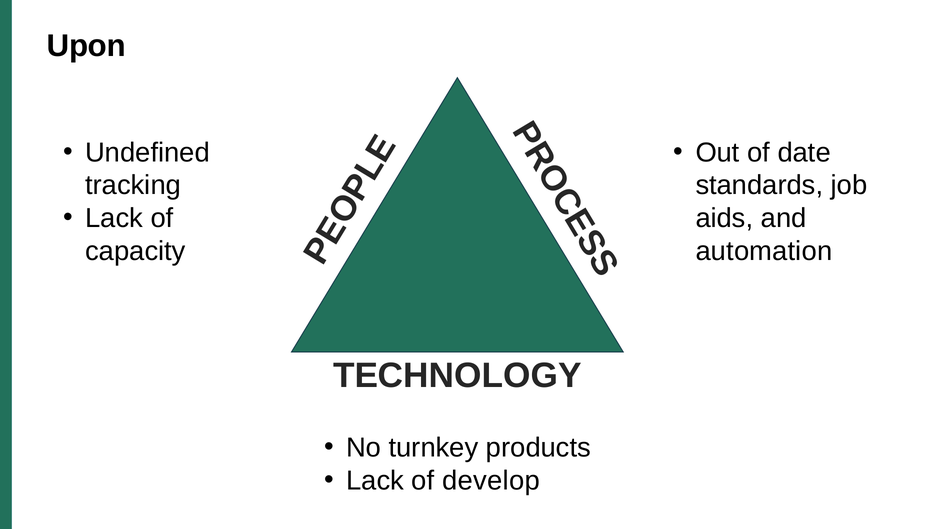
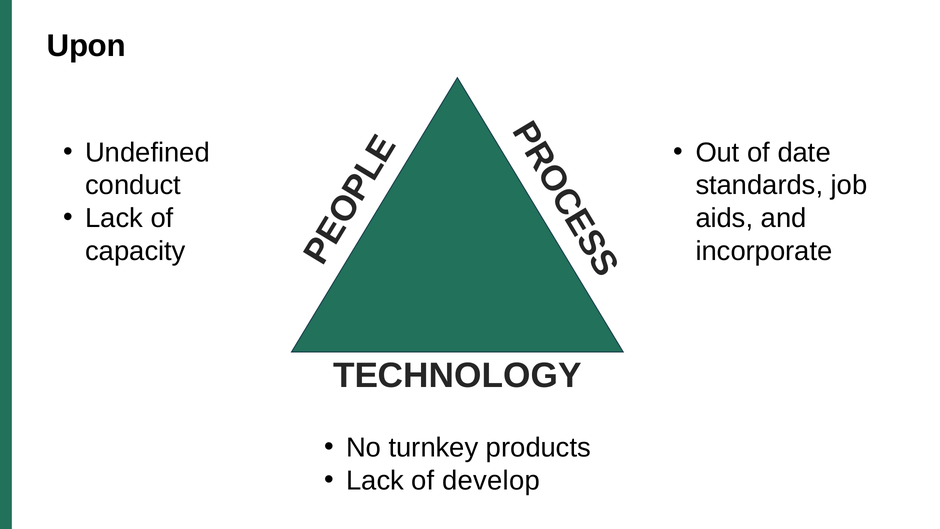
tracking: tracking -> conduct (133, 185)
automation: automation -> incorporate (764, 251)
